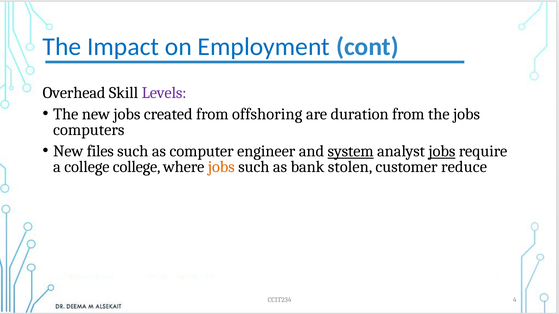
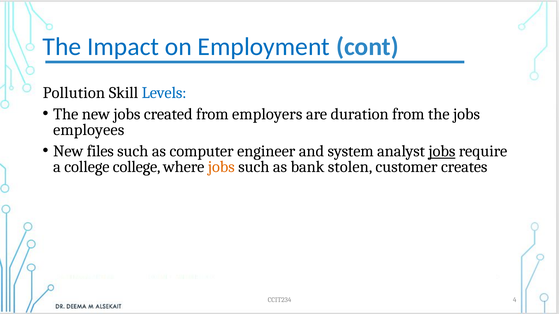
Overhead: Overhead -> Pollution (74, 93)
Levels colour: purple -> blue (164, 93)
offshoring: offshoring -> employers (267, 114)
computers: computers -> employees (89, 130)
system underline: present -> none (351, 151)
reduce: reduce -> creates (464, 167)
